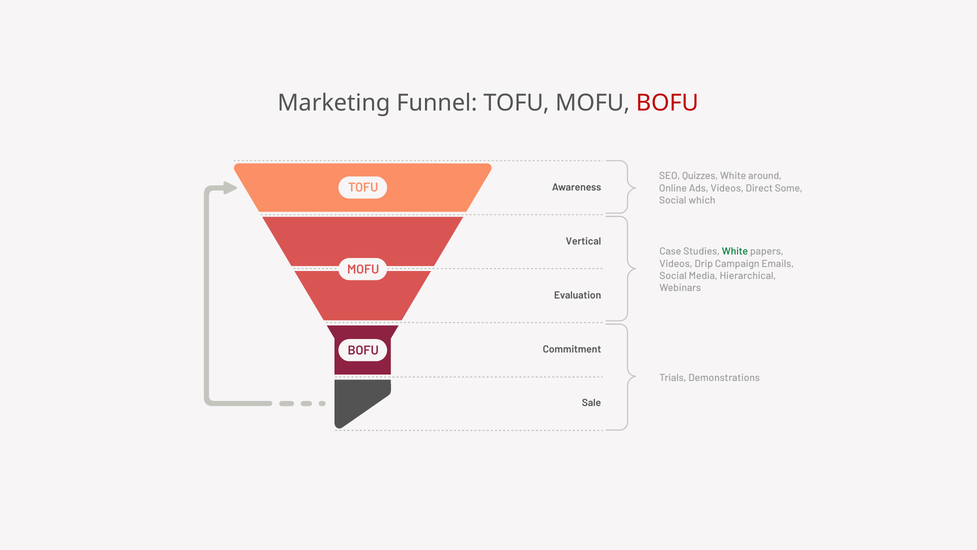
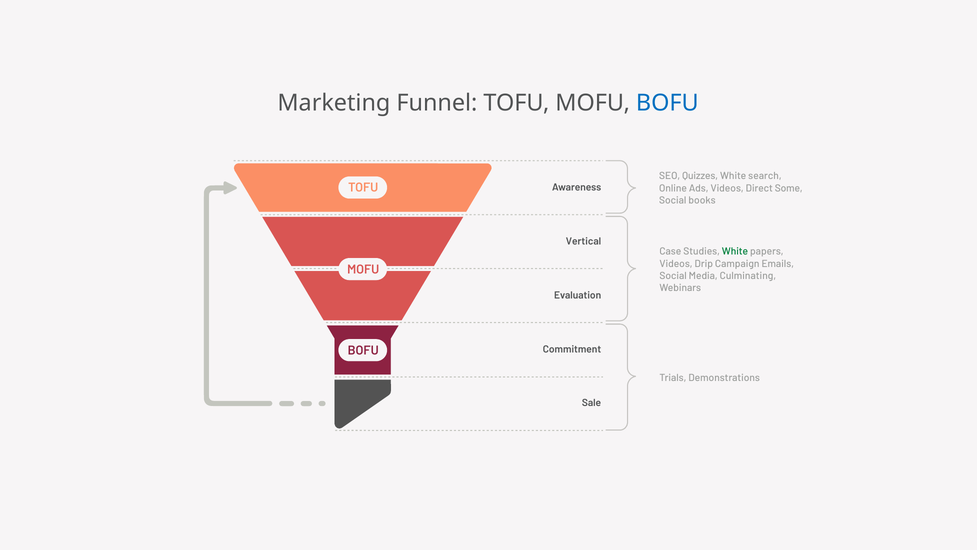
BOFU colour: red -> blue (667, 103)
around: around -> search (765, 176)
which: which -> books (702, 200)
Hierarchical: Hierarchical -> Culminating (748, 276)
